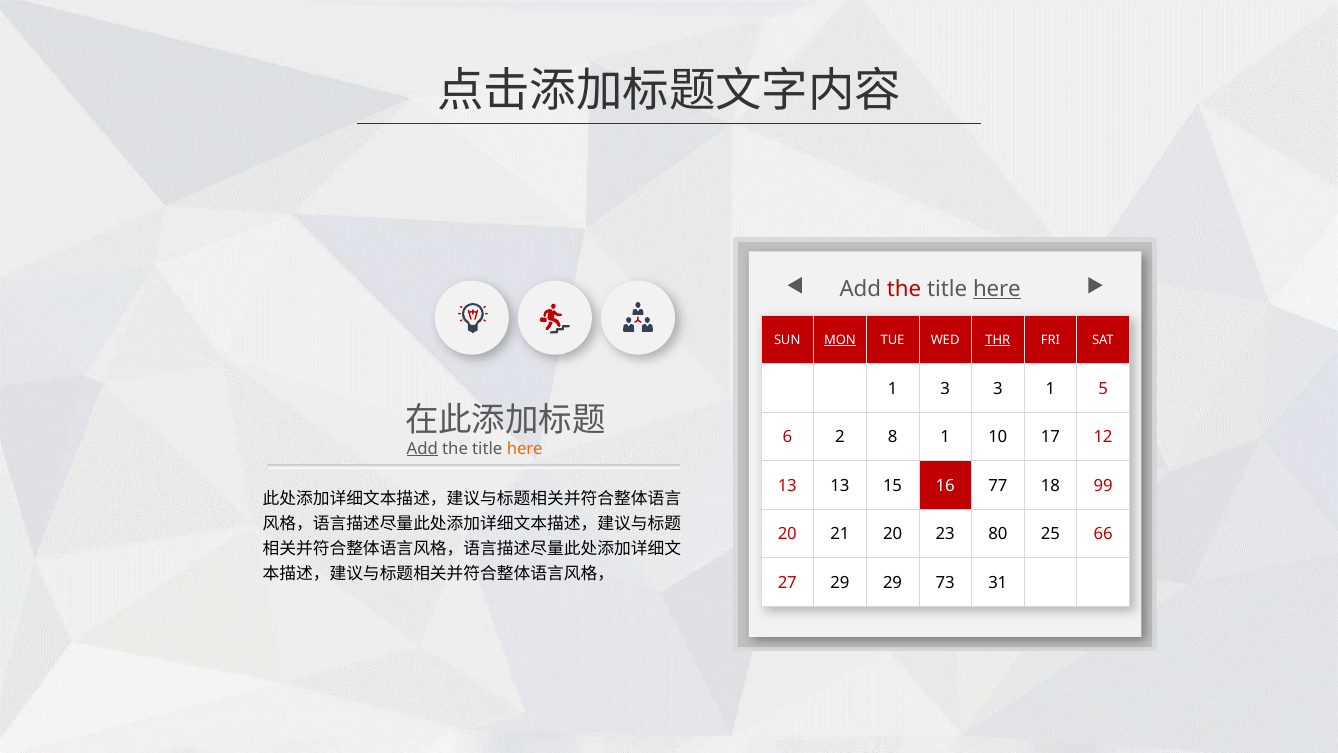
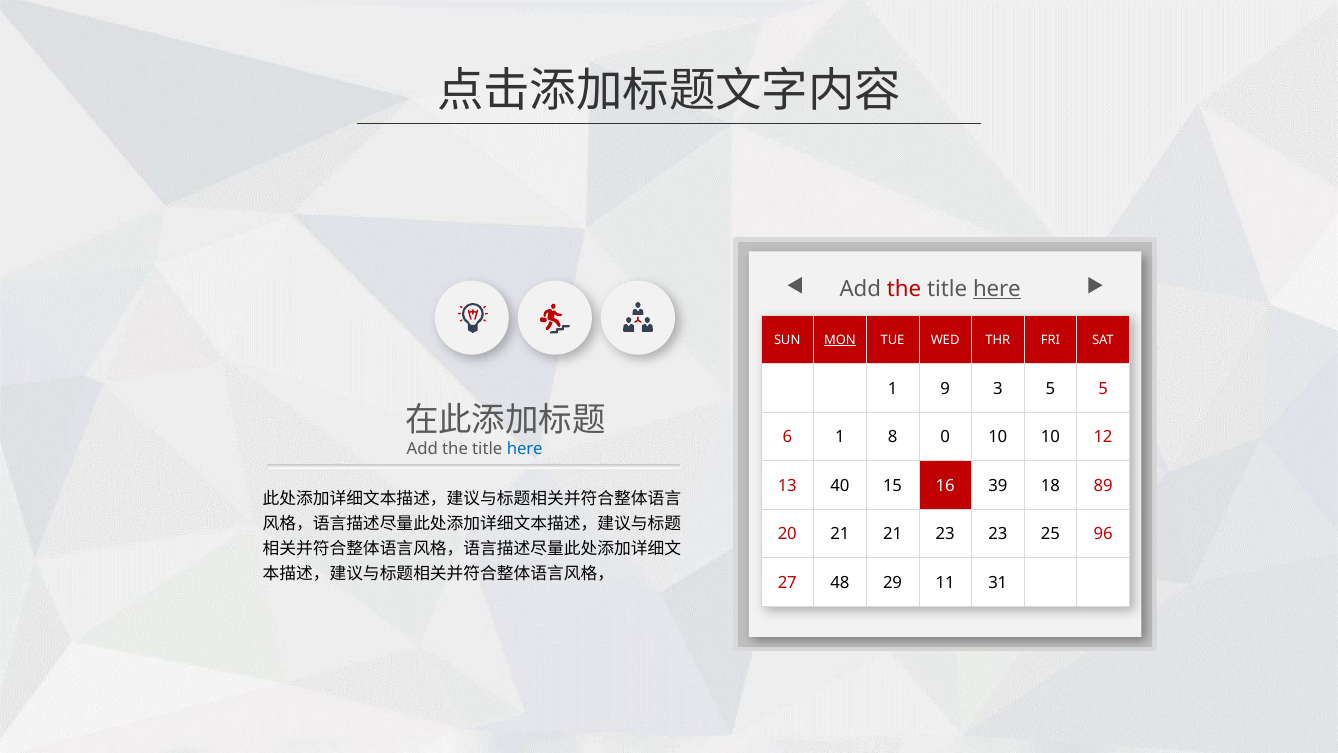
THR underline: present -> none (998, 340)
1 3: 3 -> 9 (945, 388)
3 1: 1 -> 5 (1050, 388)
6 2: 2 -> 1 (840, 437)
8 1: 1 -> 0 (945, 437)
10 17: 17 -> 10 (1050, 437)
Add underline: present -> none (422, 448)
here colour: orange -> blue (525, 448)
13 13: 13 -> 40 (840, 485)
77: 77 -> 39 (998, 485)
99: 99 -> 89 (1103, 485)
21 20: 20 -> 21 (893, 534)
23 80: 80 -> 23 (998, 534)
66: 66 -> 96 (1103, 534)
27 29: 29 -> 48 (840, 583)
73: 73 -> 11 (945, 583)
